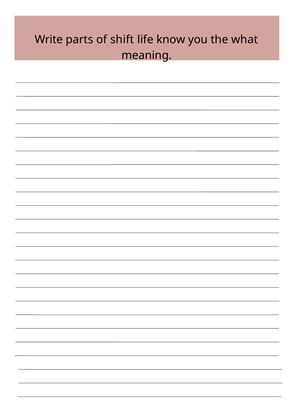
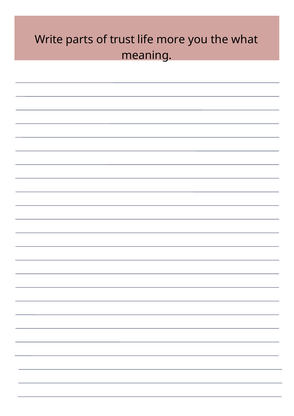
shift: shift -> trust (122, 40)
know: know -> more (171, 40)
